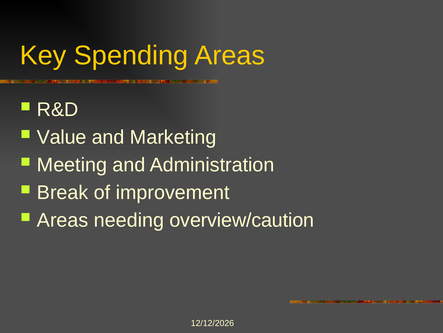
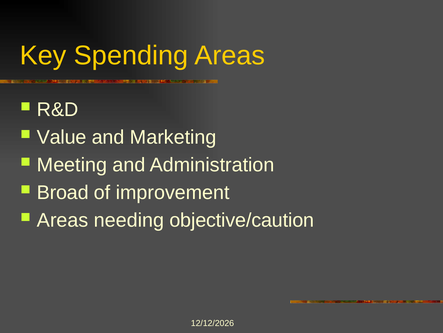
Break: Break -> Broad (63, 192)
overview/caution: overview/caution -> objective/caution (242, 220)
